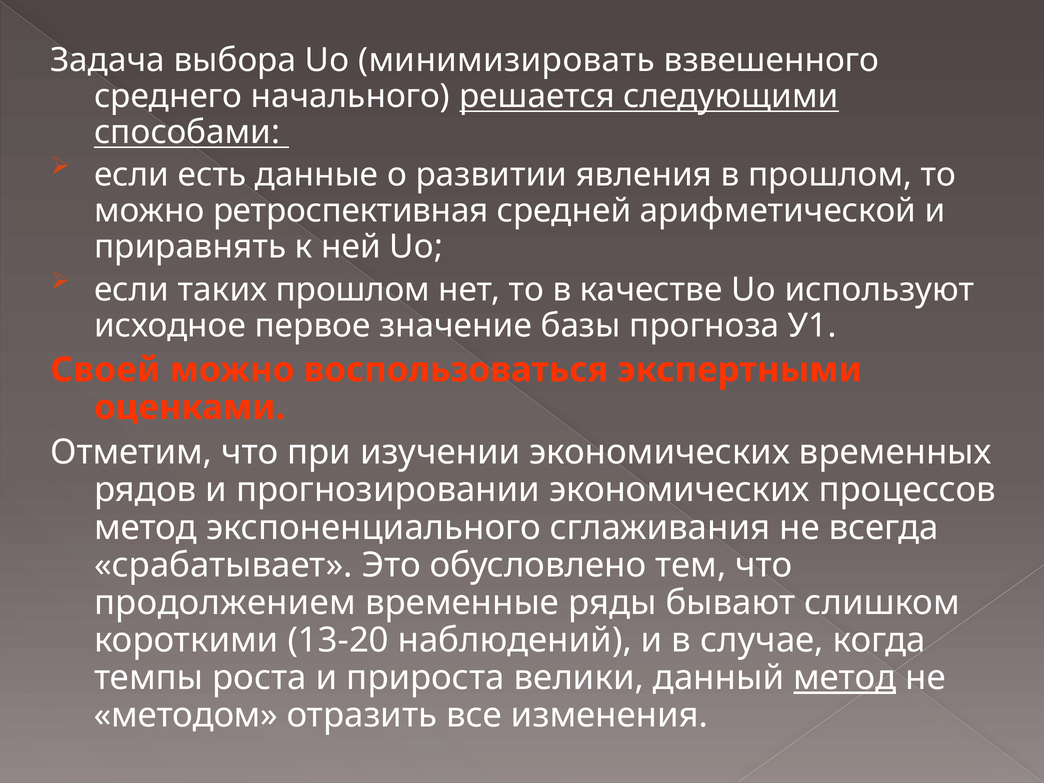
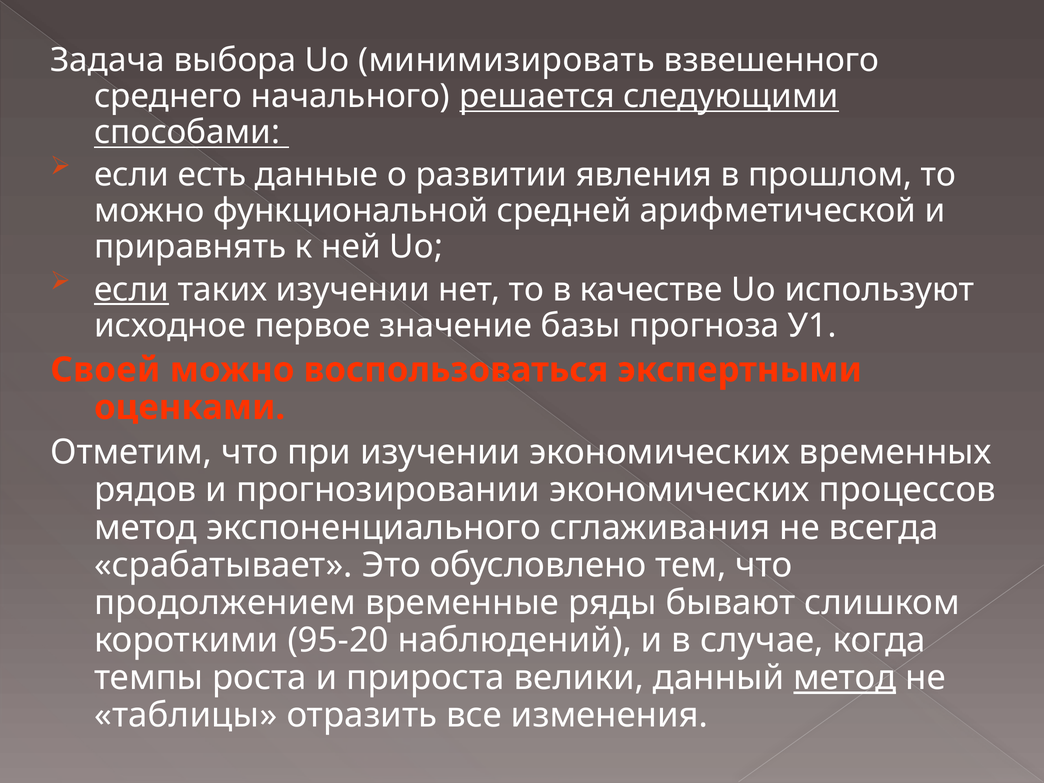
ретроспективная: ретроспективная -> функциональной (351, 211)
если underline: none -> present (132, 290)
таких прошлом: прошлом -> изучении (353, 290)
13-20: 13-20 -> 95-20 (338, 640)
методом: методом -> таблицы (186, 715)
